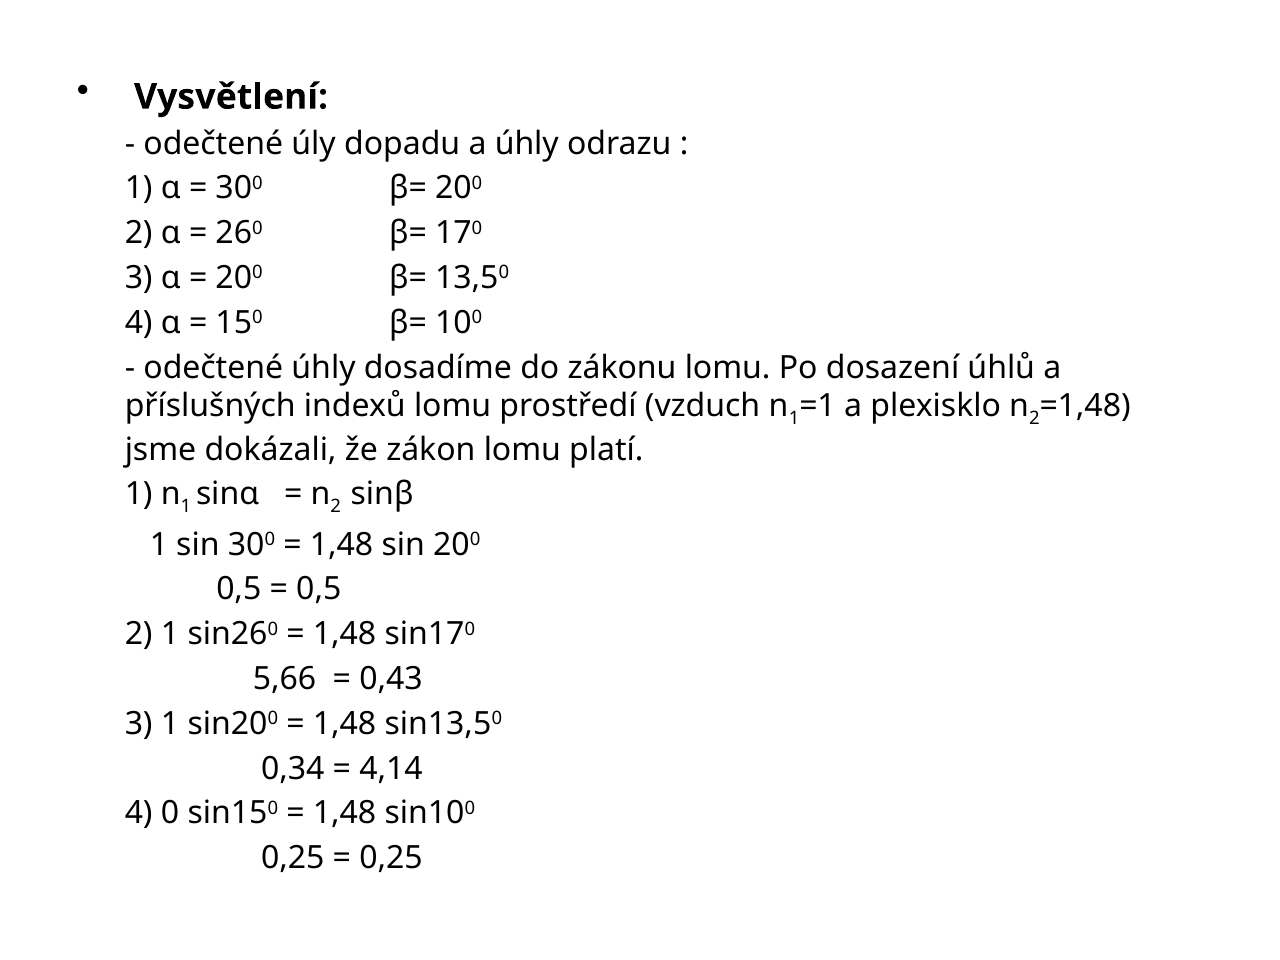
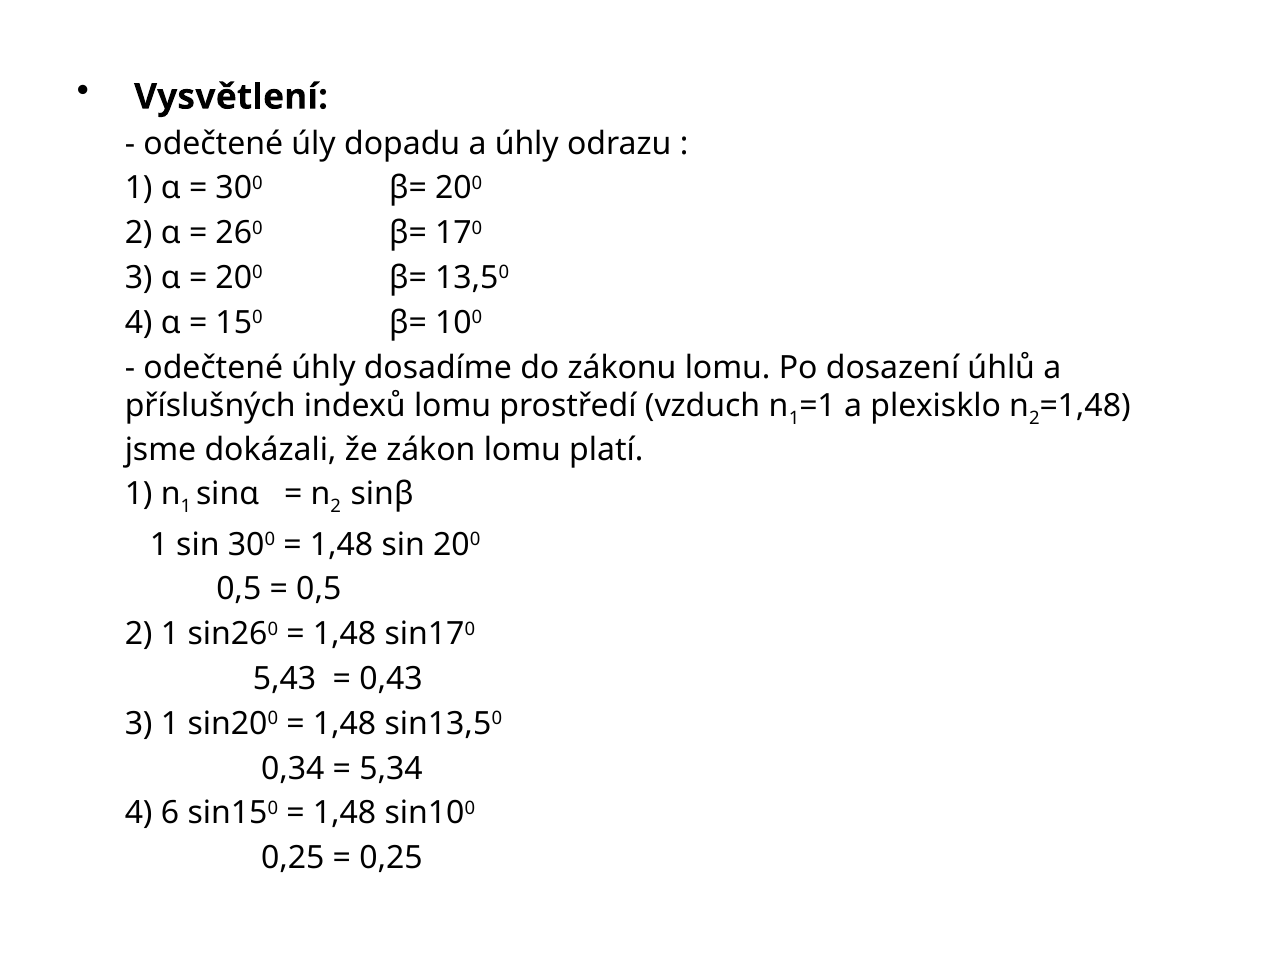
5,66: 5,66 -> 5,43 (284, 679)
4,14: 4,14 -> 5,34 (391, 768)
0: 0 -> 6 (170, 813)
